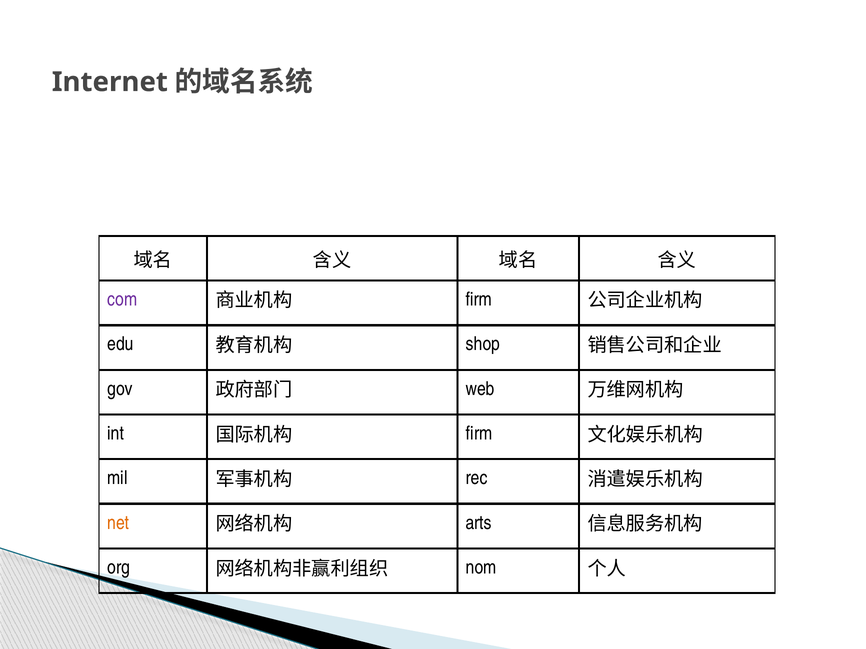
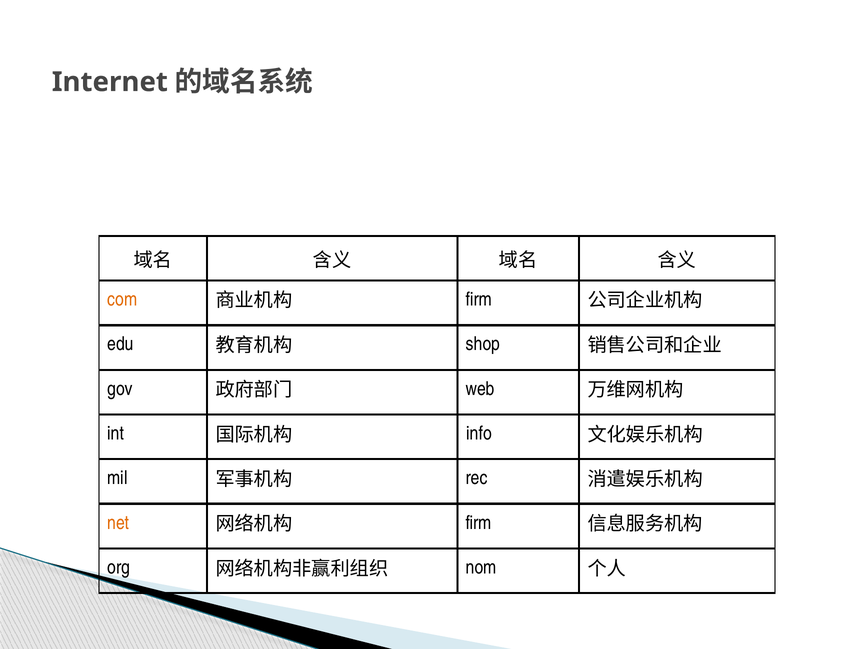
com colour: purple -> orange (122, 300)
firm: firm -> info (479, 434)
arts: arts -> firm (479, 523)
